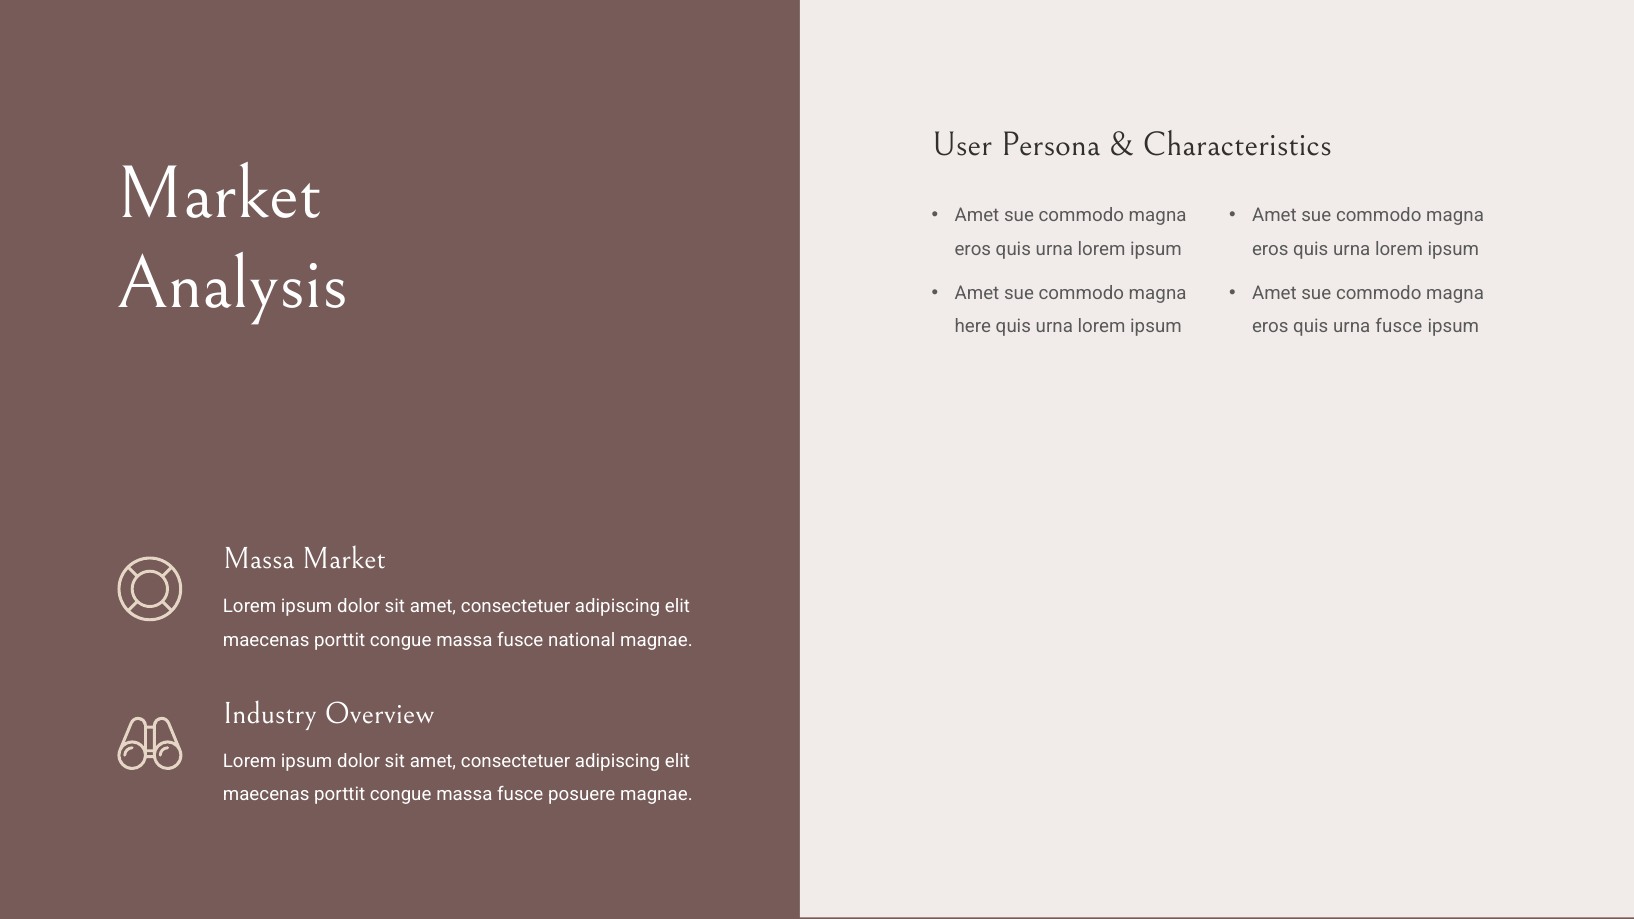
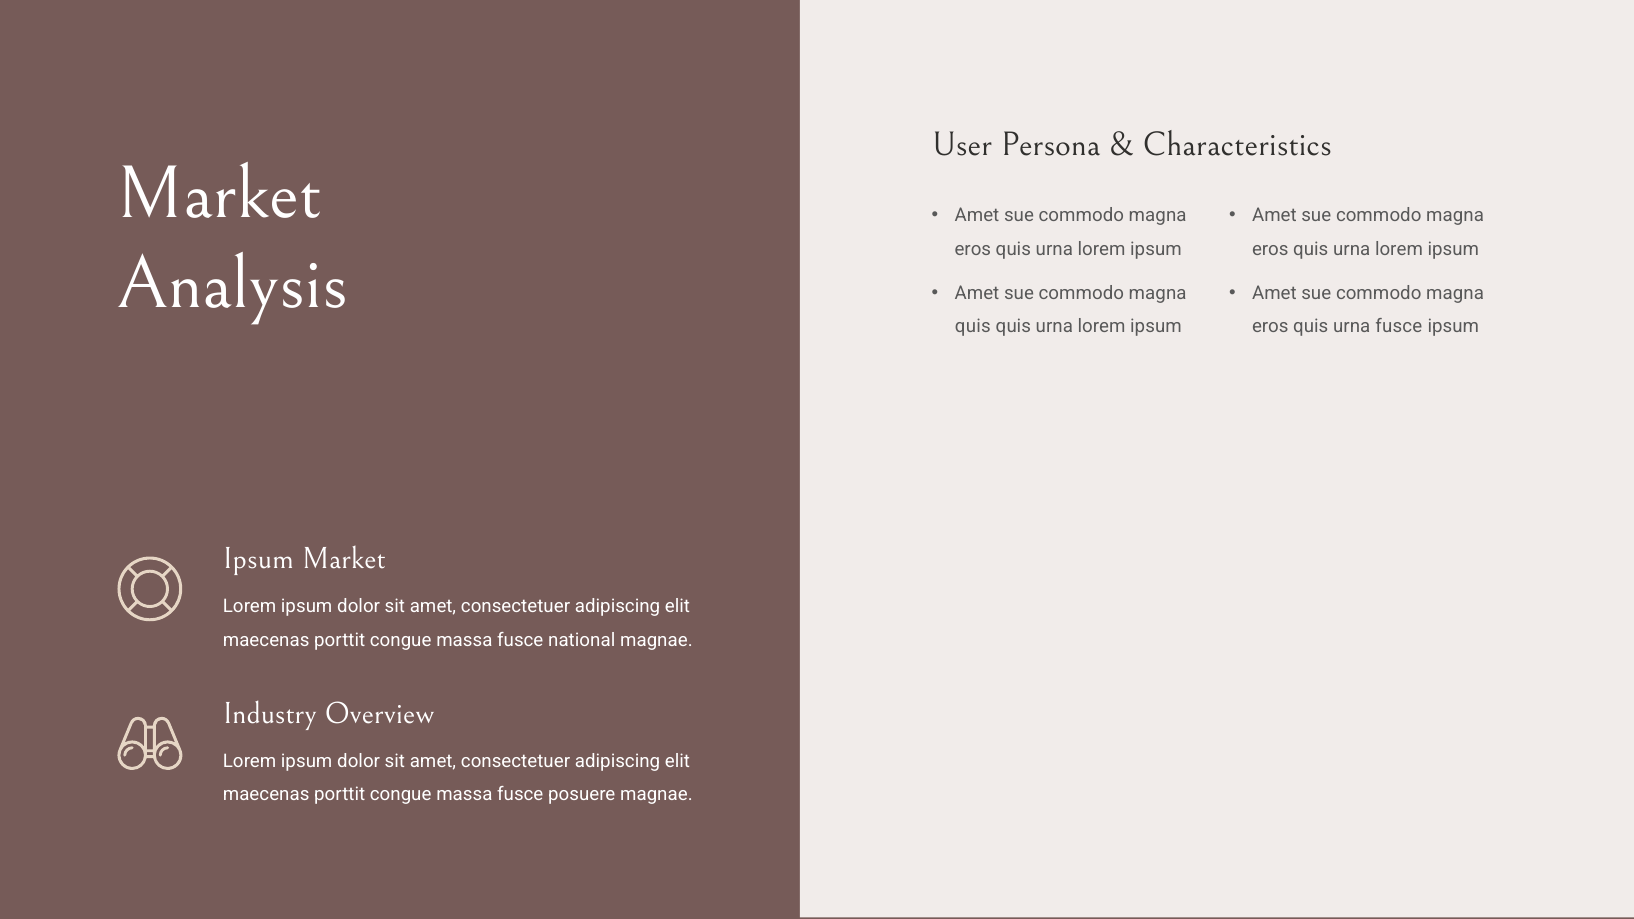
here: here -> quis (973, 327)
Massa: Massa -> Ipsum (258, 558)
